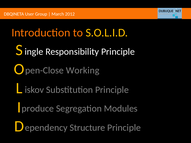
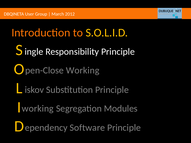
produce: produce -> working (38, 109)
Structure: Structure -> Software (87, 128)
